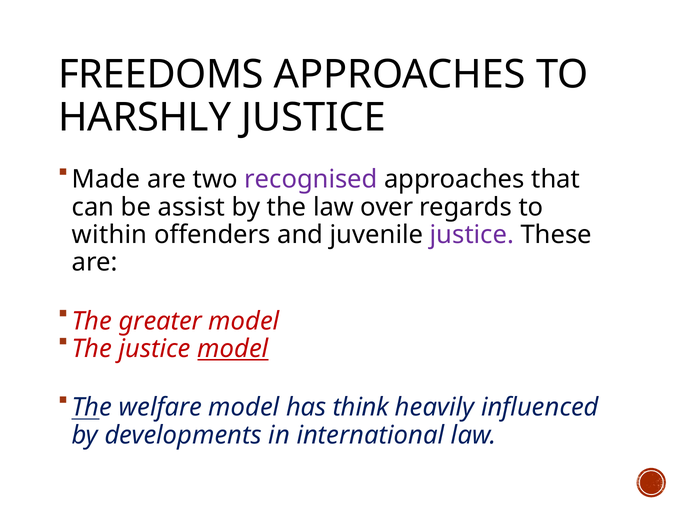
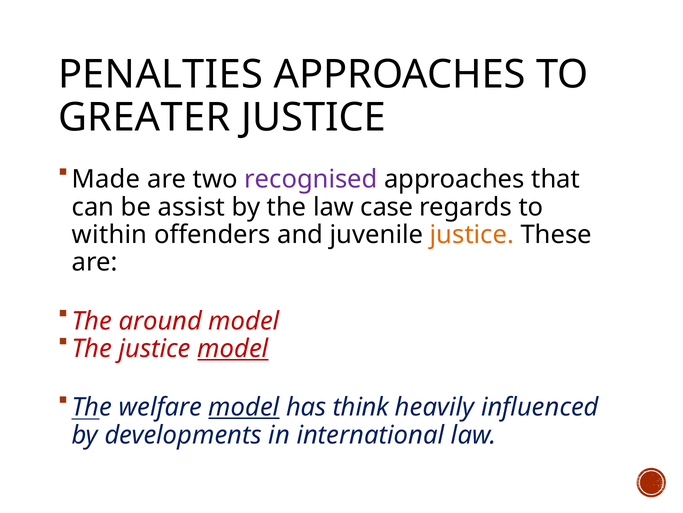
FREEDOMS: FREEDOMS -> PENALTIES (161, 75)
HARSHLY: HARSHLY -> GREATER (144, 118)
over: over -> case (387, 207)
justice colour: purple -> orange (472, 234)
greater: greater -> around (160, 321)
model underline: none -> present (244, 407)
